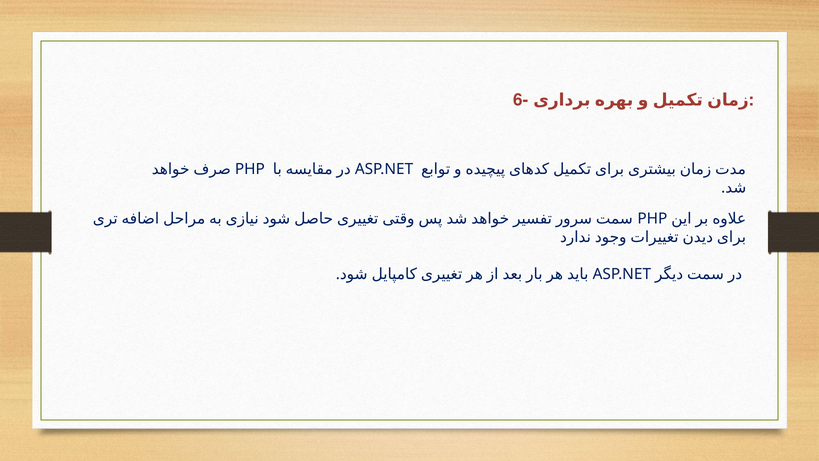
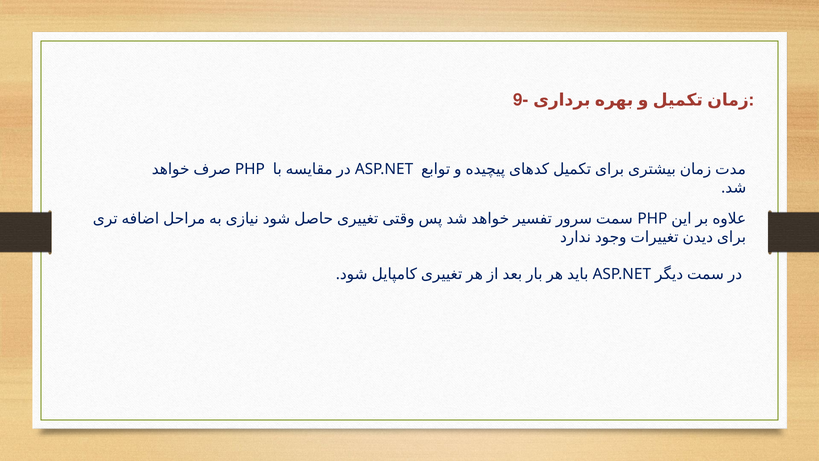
6-: 6- -> 9- (521, 100)
